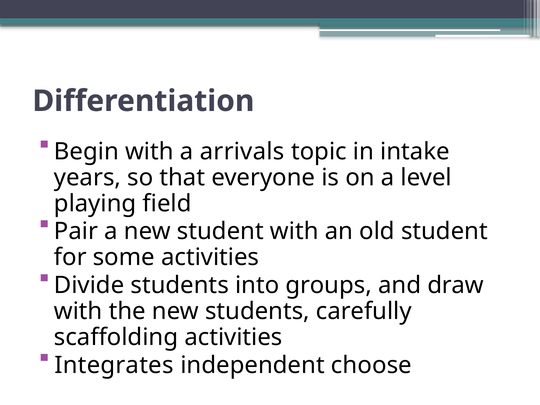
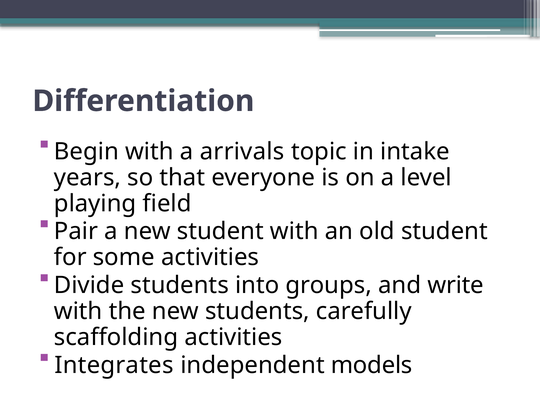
draw: draw -> write (456, 285)
choose: choose -> models (372, 365)
